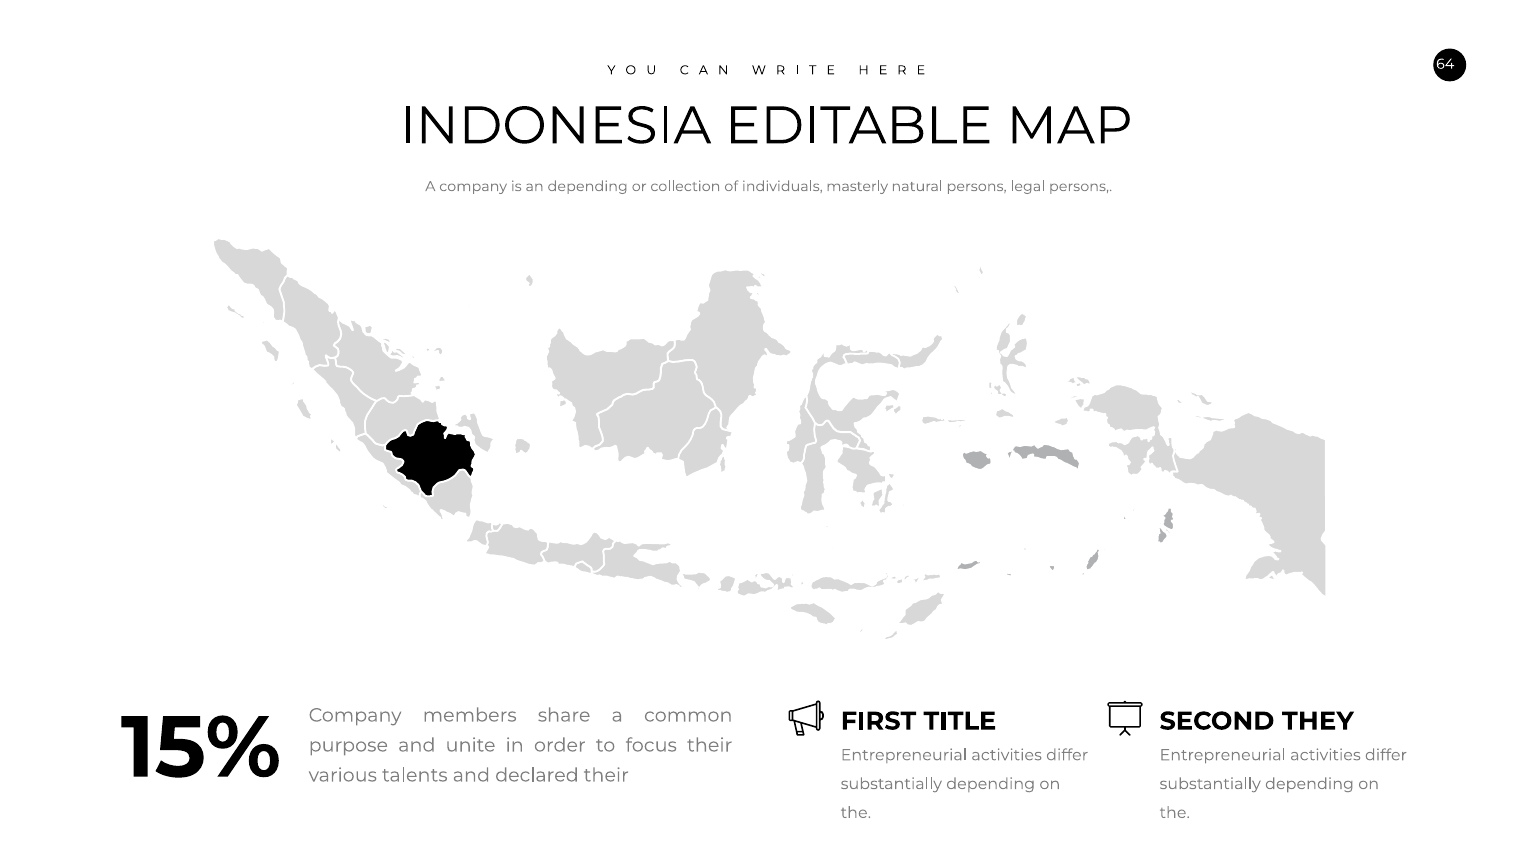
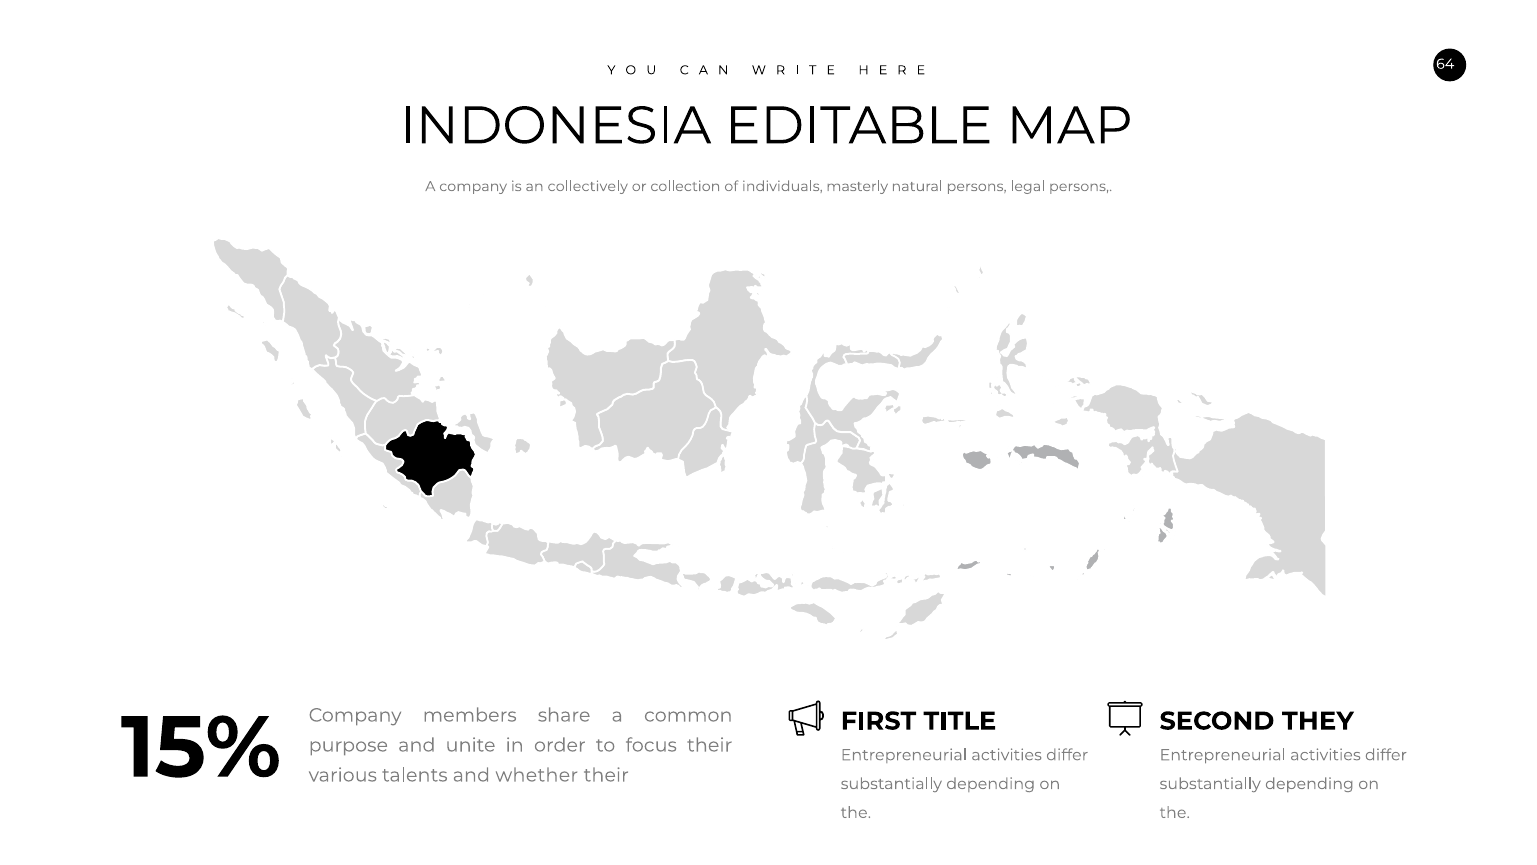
an depending: depending -> collectively (588, 186)
declared: declared -> whether (537, 775)
